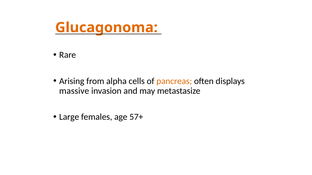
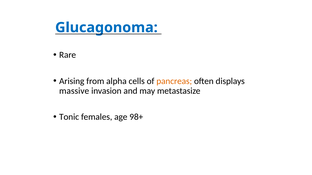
Glucagonoma colour: orange -> blue (106, 28)
Large: Large -> Tonic (69, 117)
57+: 57+ -> 98+ (136, 117)
